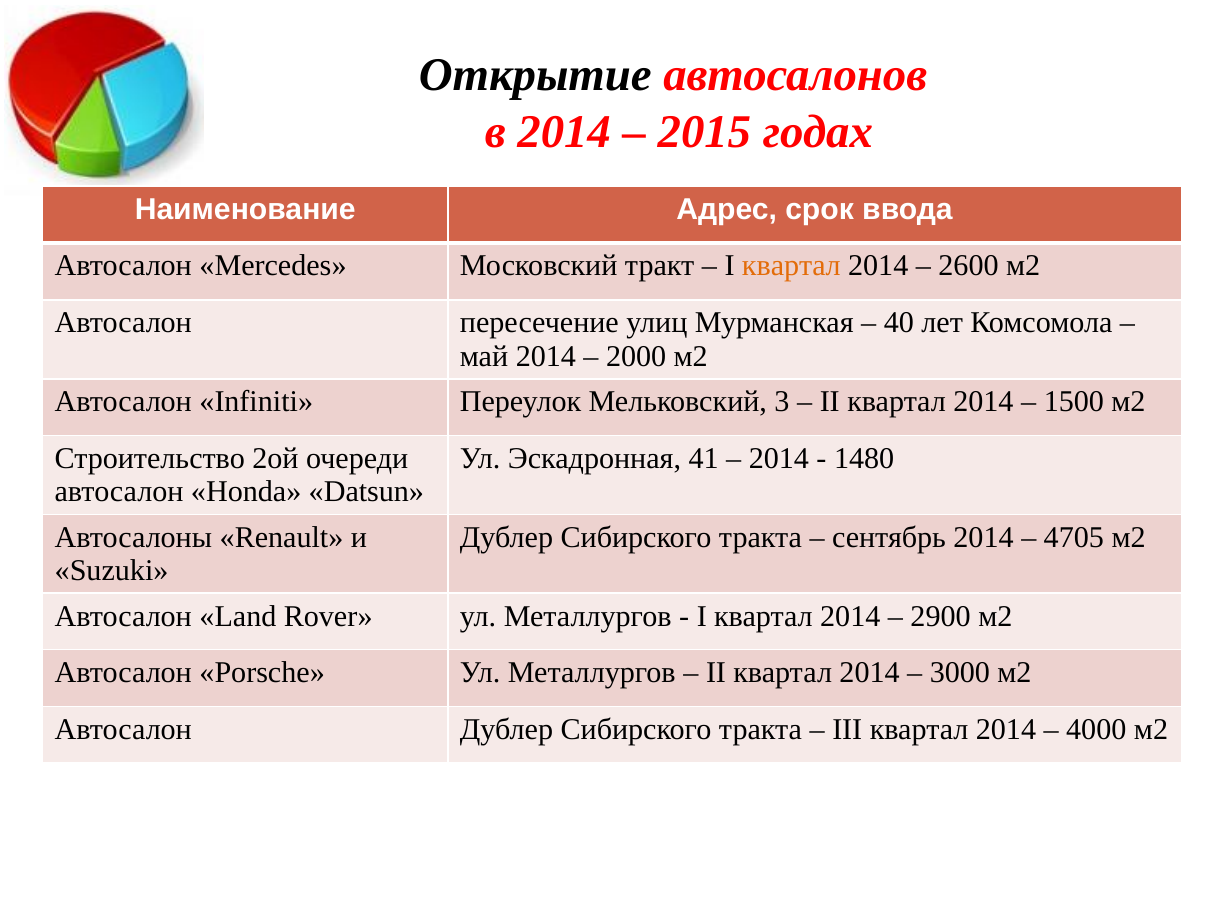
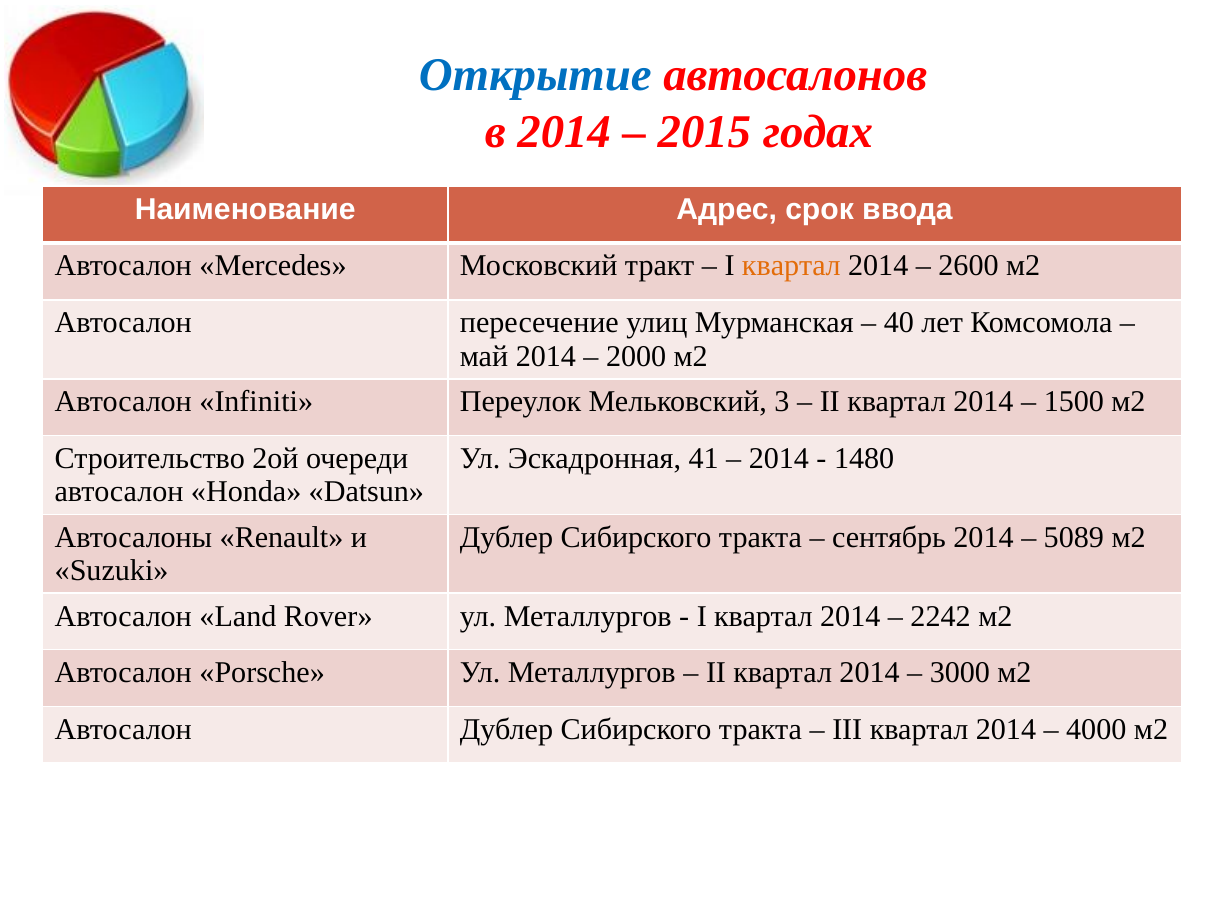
Открытие colour: black -> blue (535, 75)
4705: 4705 -> 5089 (1074, 537)
2900: 2900 -> 2242 (941, 616)
